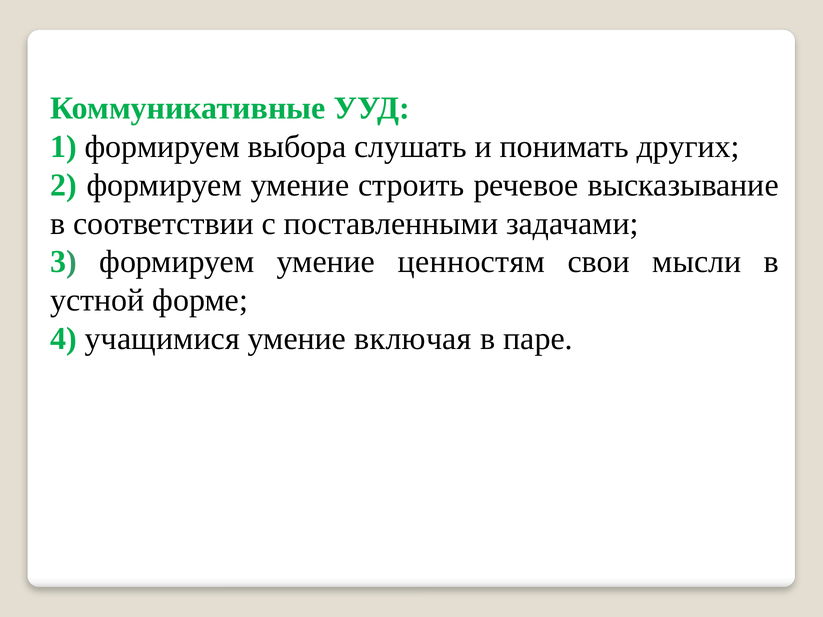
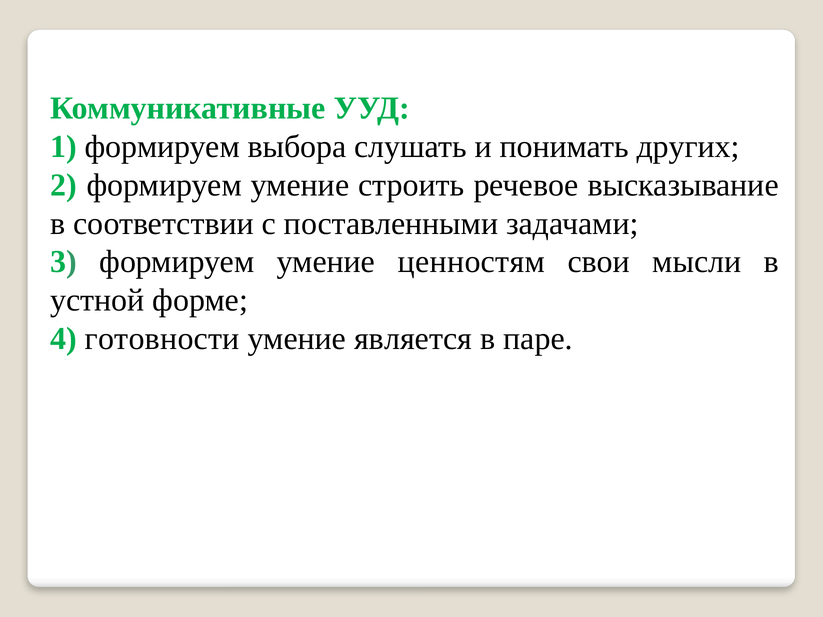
учащимися: учащимися -> готовности (162, 339)
включая: включая -> является (413, 339)
